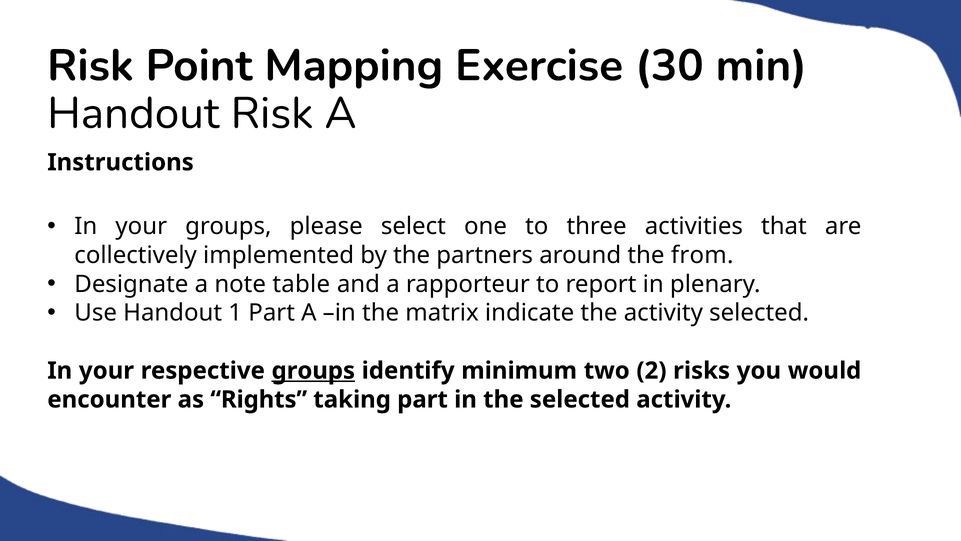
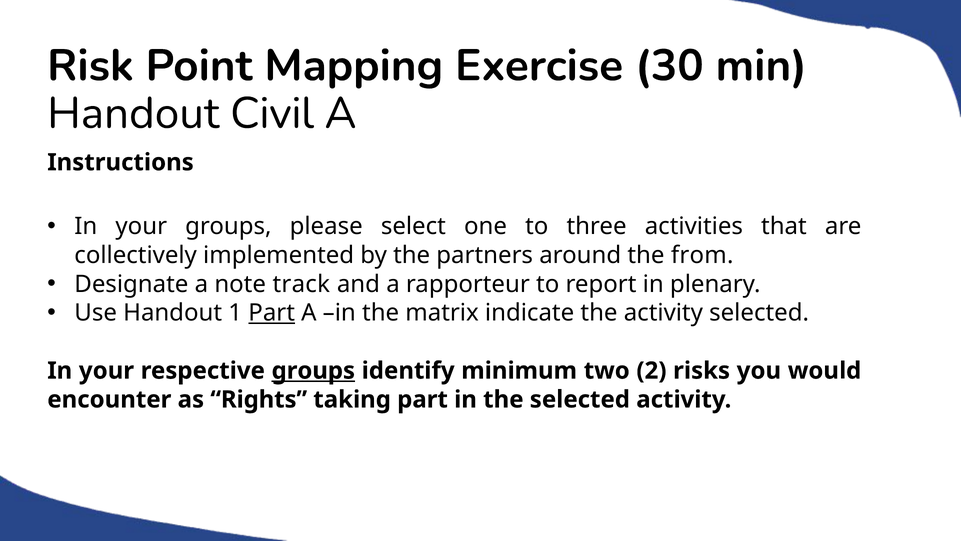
Handout Risk: Risk -> Civil (272, 113)
table: table -> track (301, 284)
Part underline: none -> present (272, 313)
